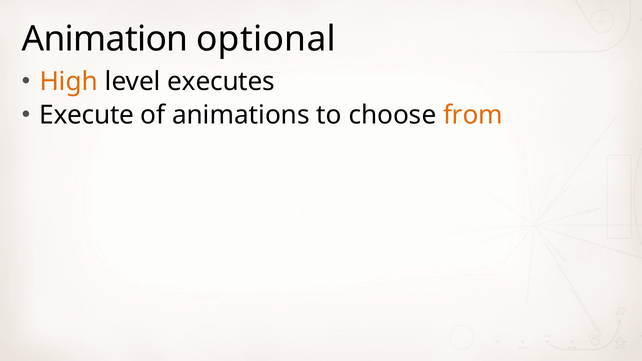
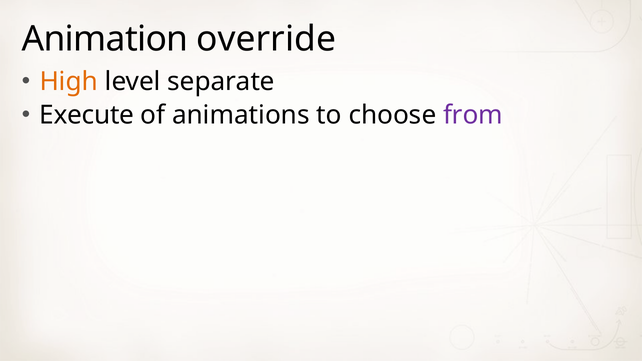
optional: optional -> override (266, 39)
executes: executes -> separate (221, 81)
from colour: orange -> purple (473, 115)
